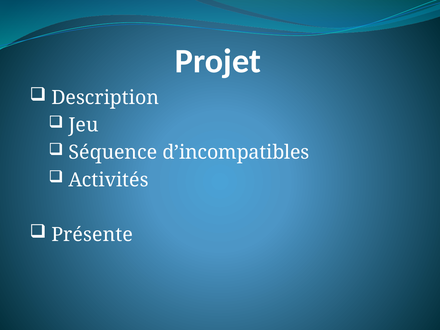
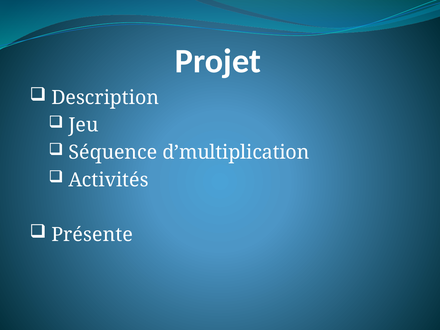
d’incompatibles: d’incompatibles -> d’multiplication (236, 153)
